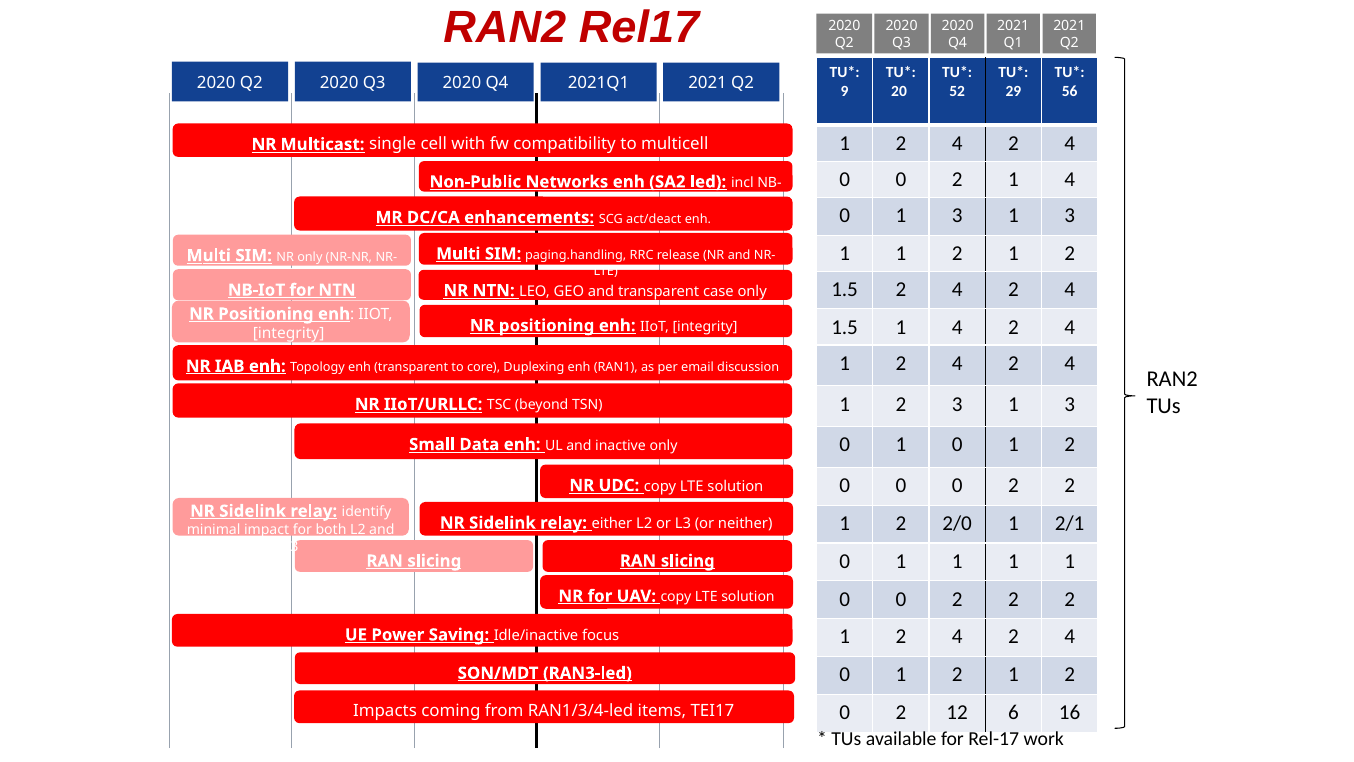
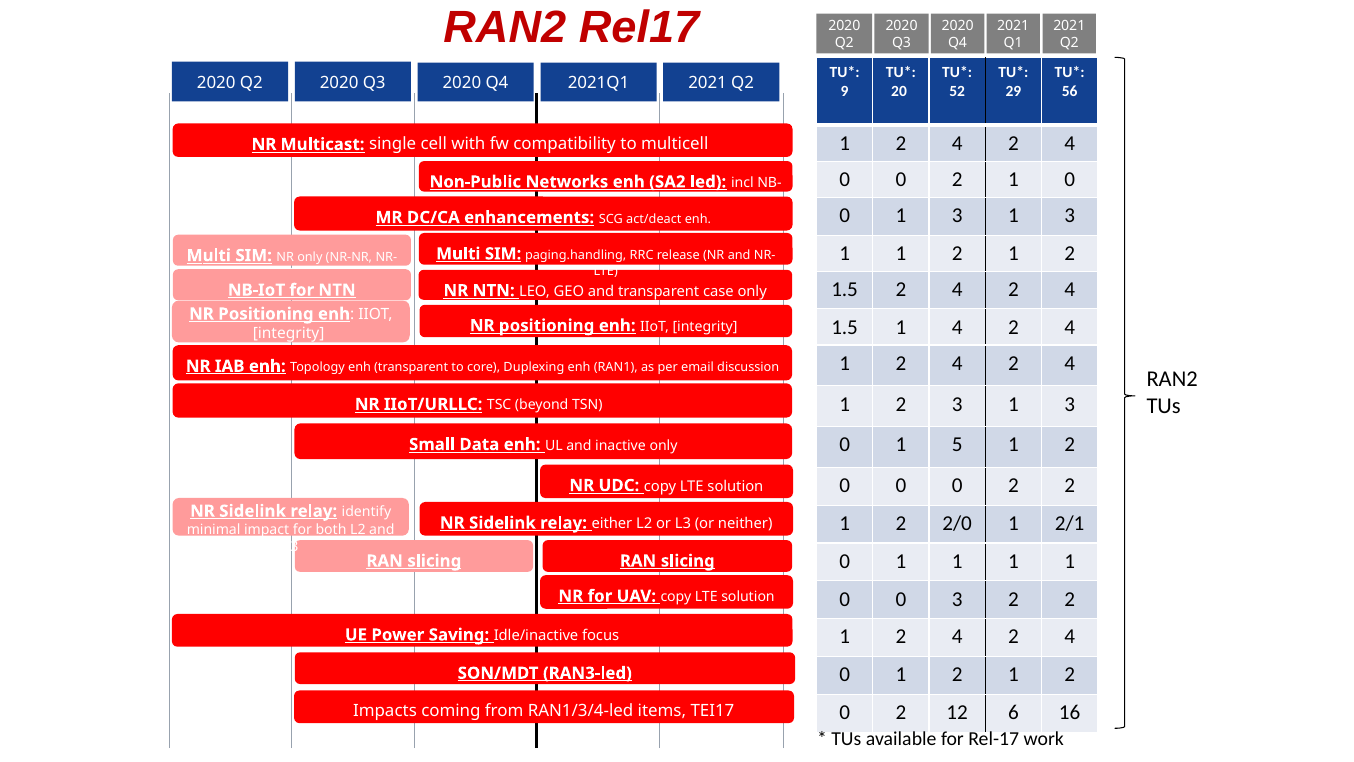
2 1 4: 4 -> 0 (1070, 180)
0 1 0: 0 -> 5 (957, 445)
2: 2 -> 3 (957, 599)
